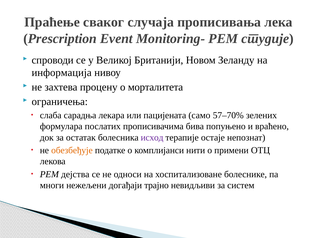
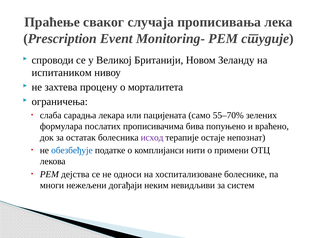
информација: информација -> испитаником (62, 73)
57–70%: 57–70% -> 55–70% (228, 115)
обезбеђује colour: orange -> blue (72, 150)
трајно: трајно -> неким (156, 185)
